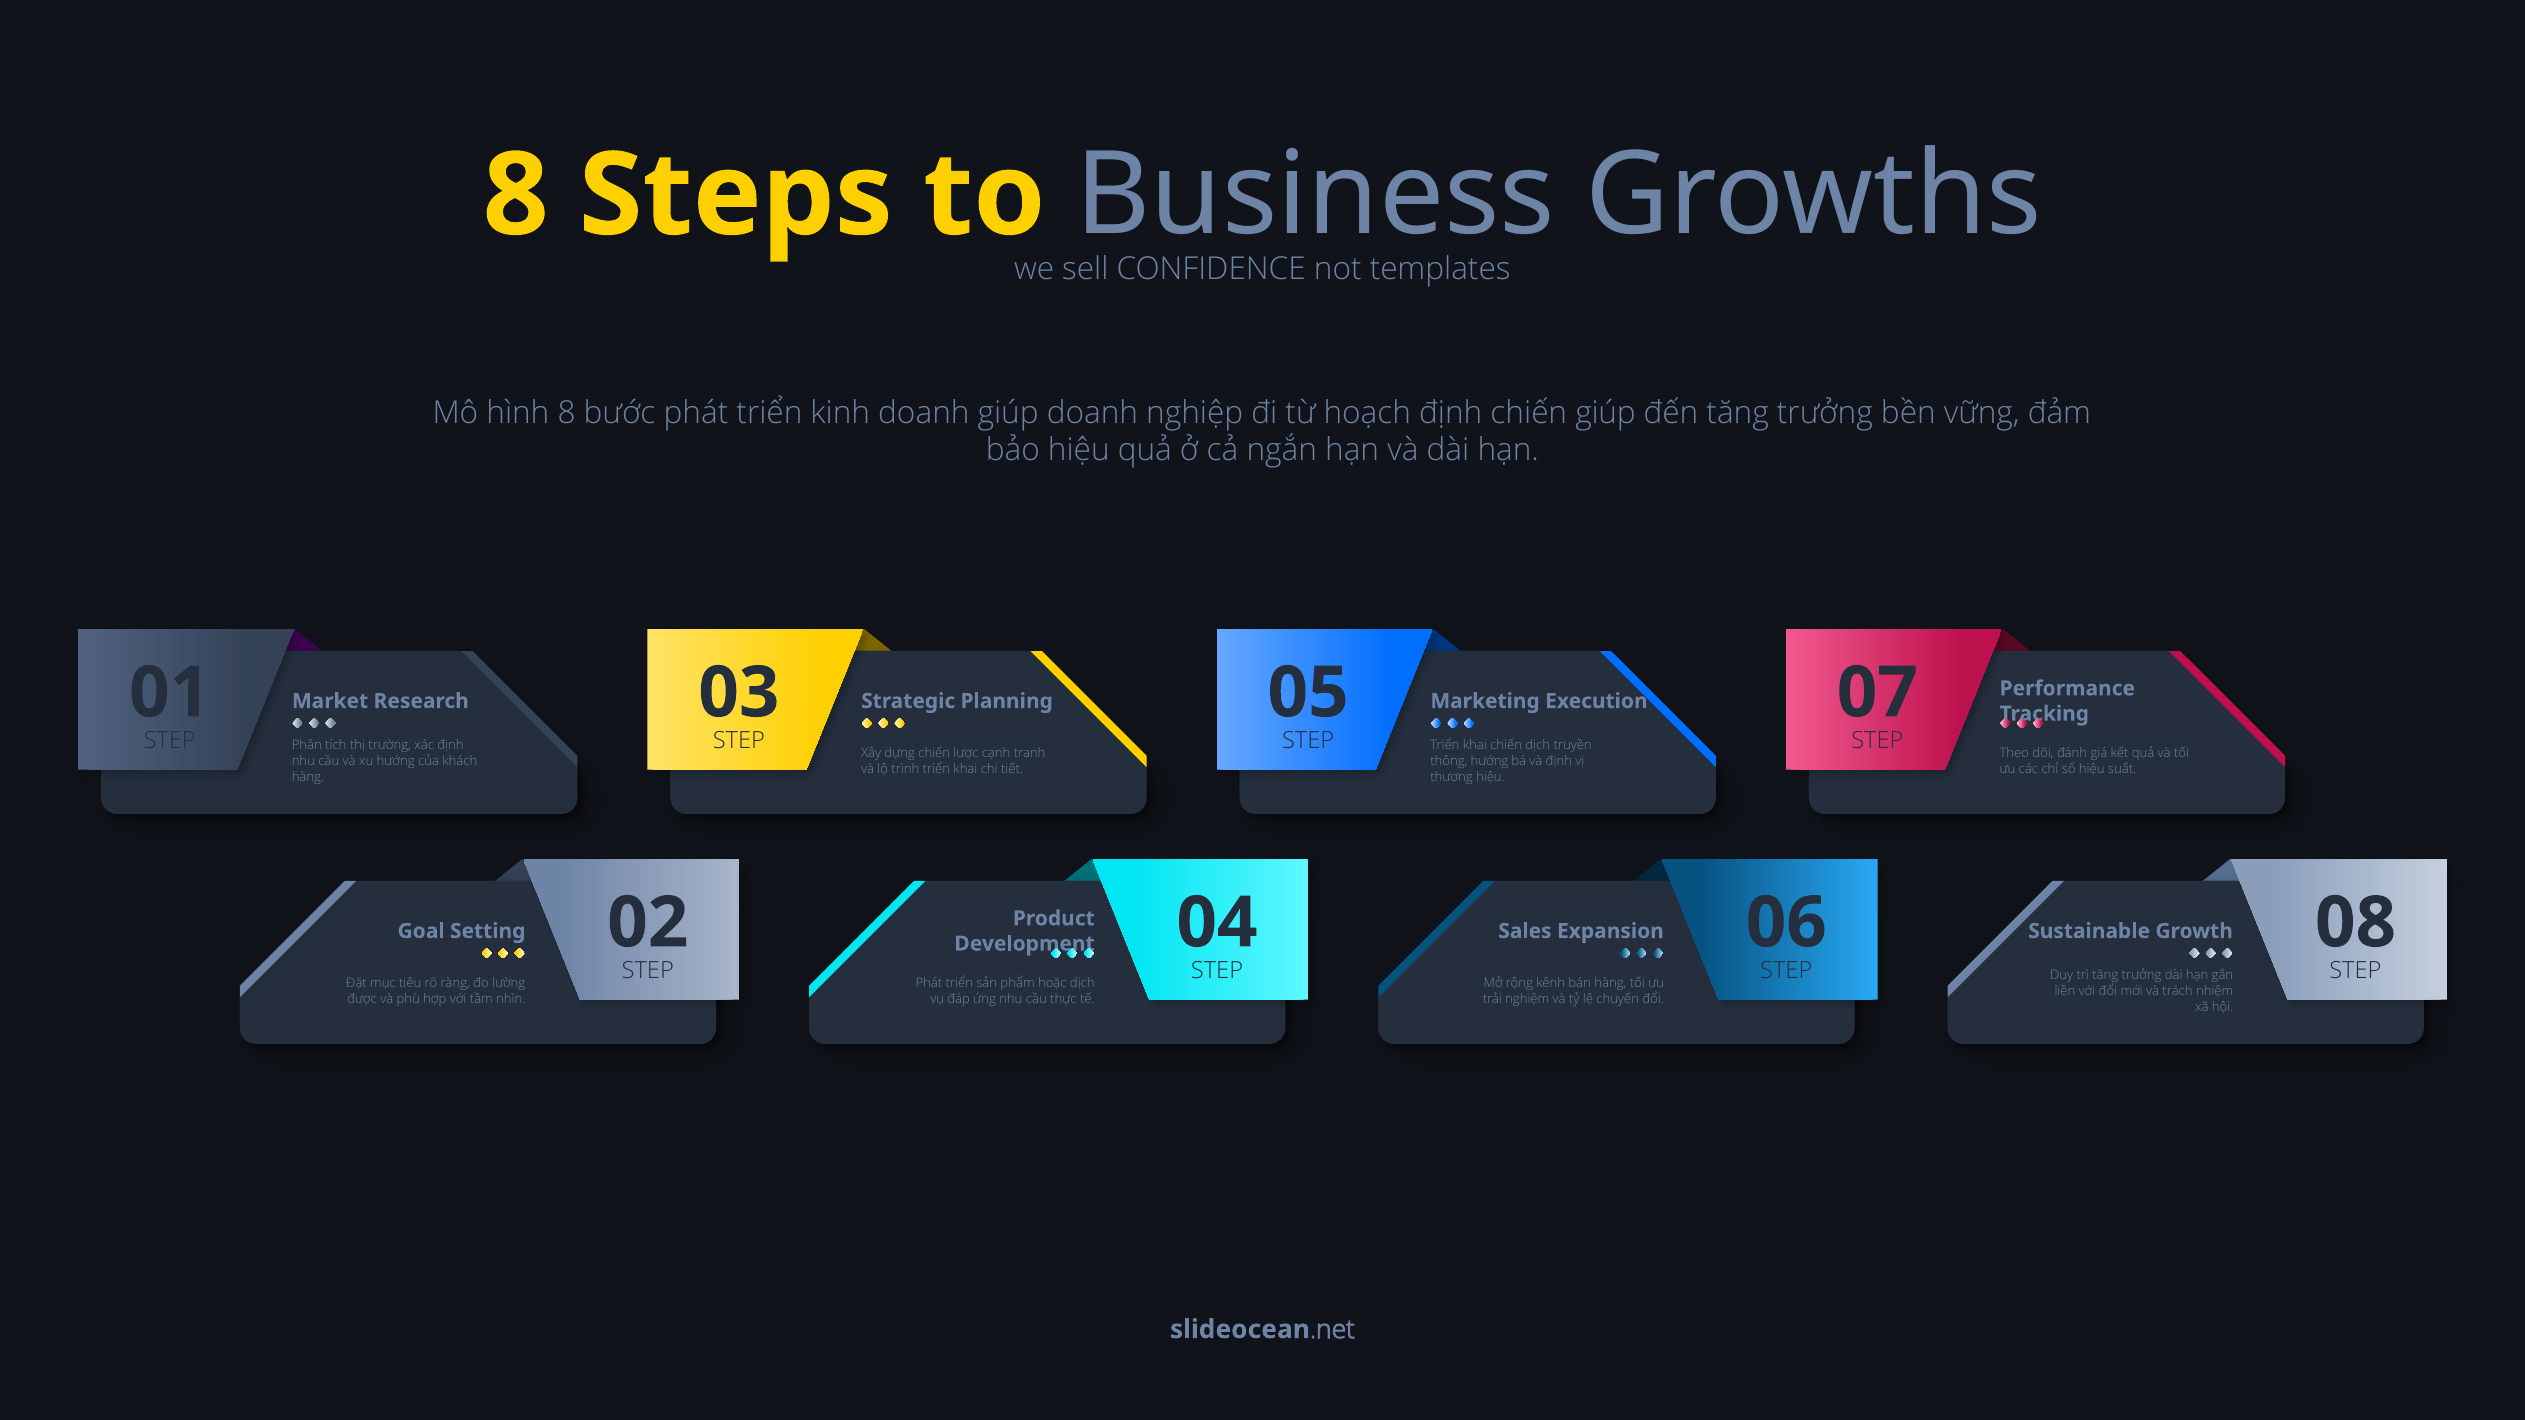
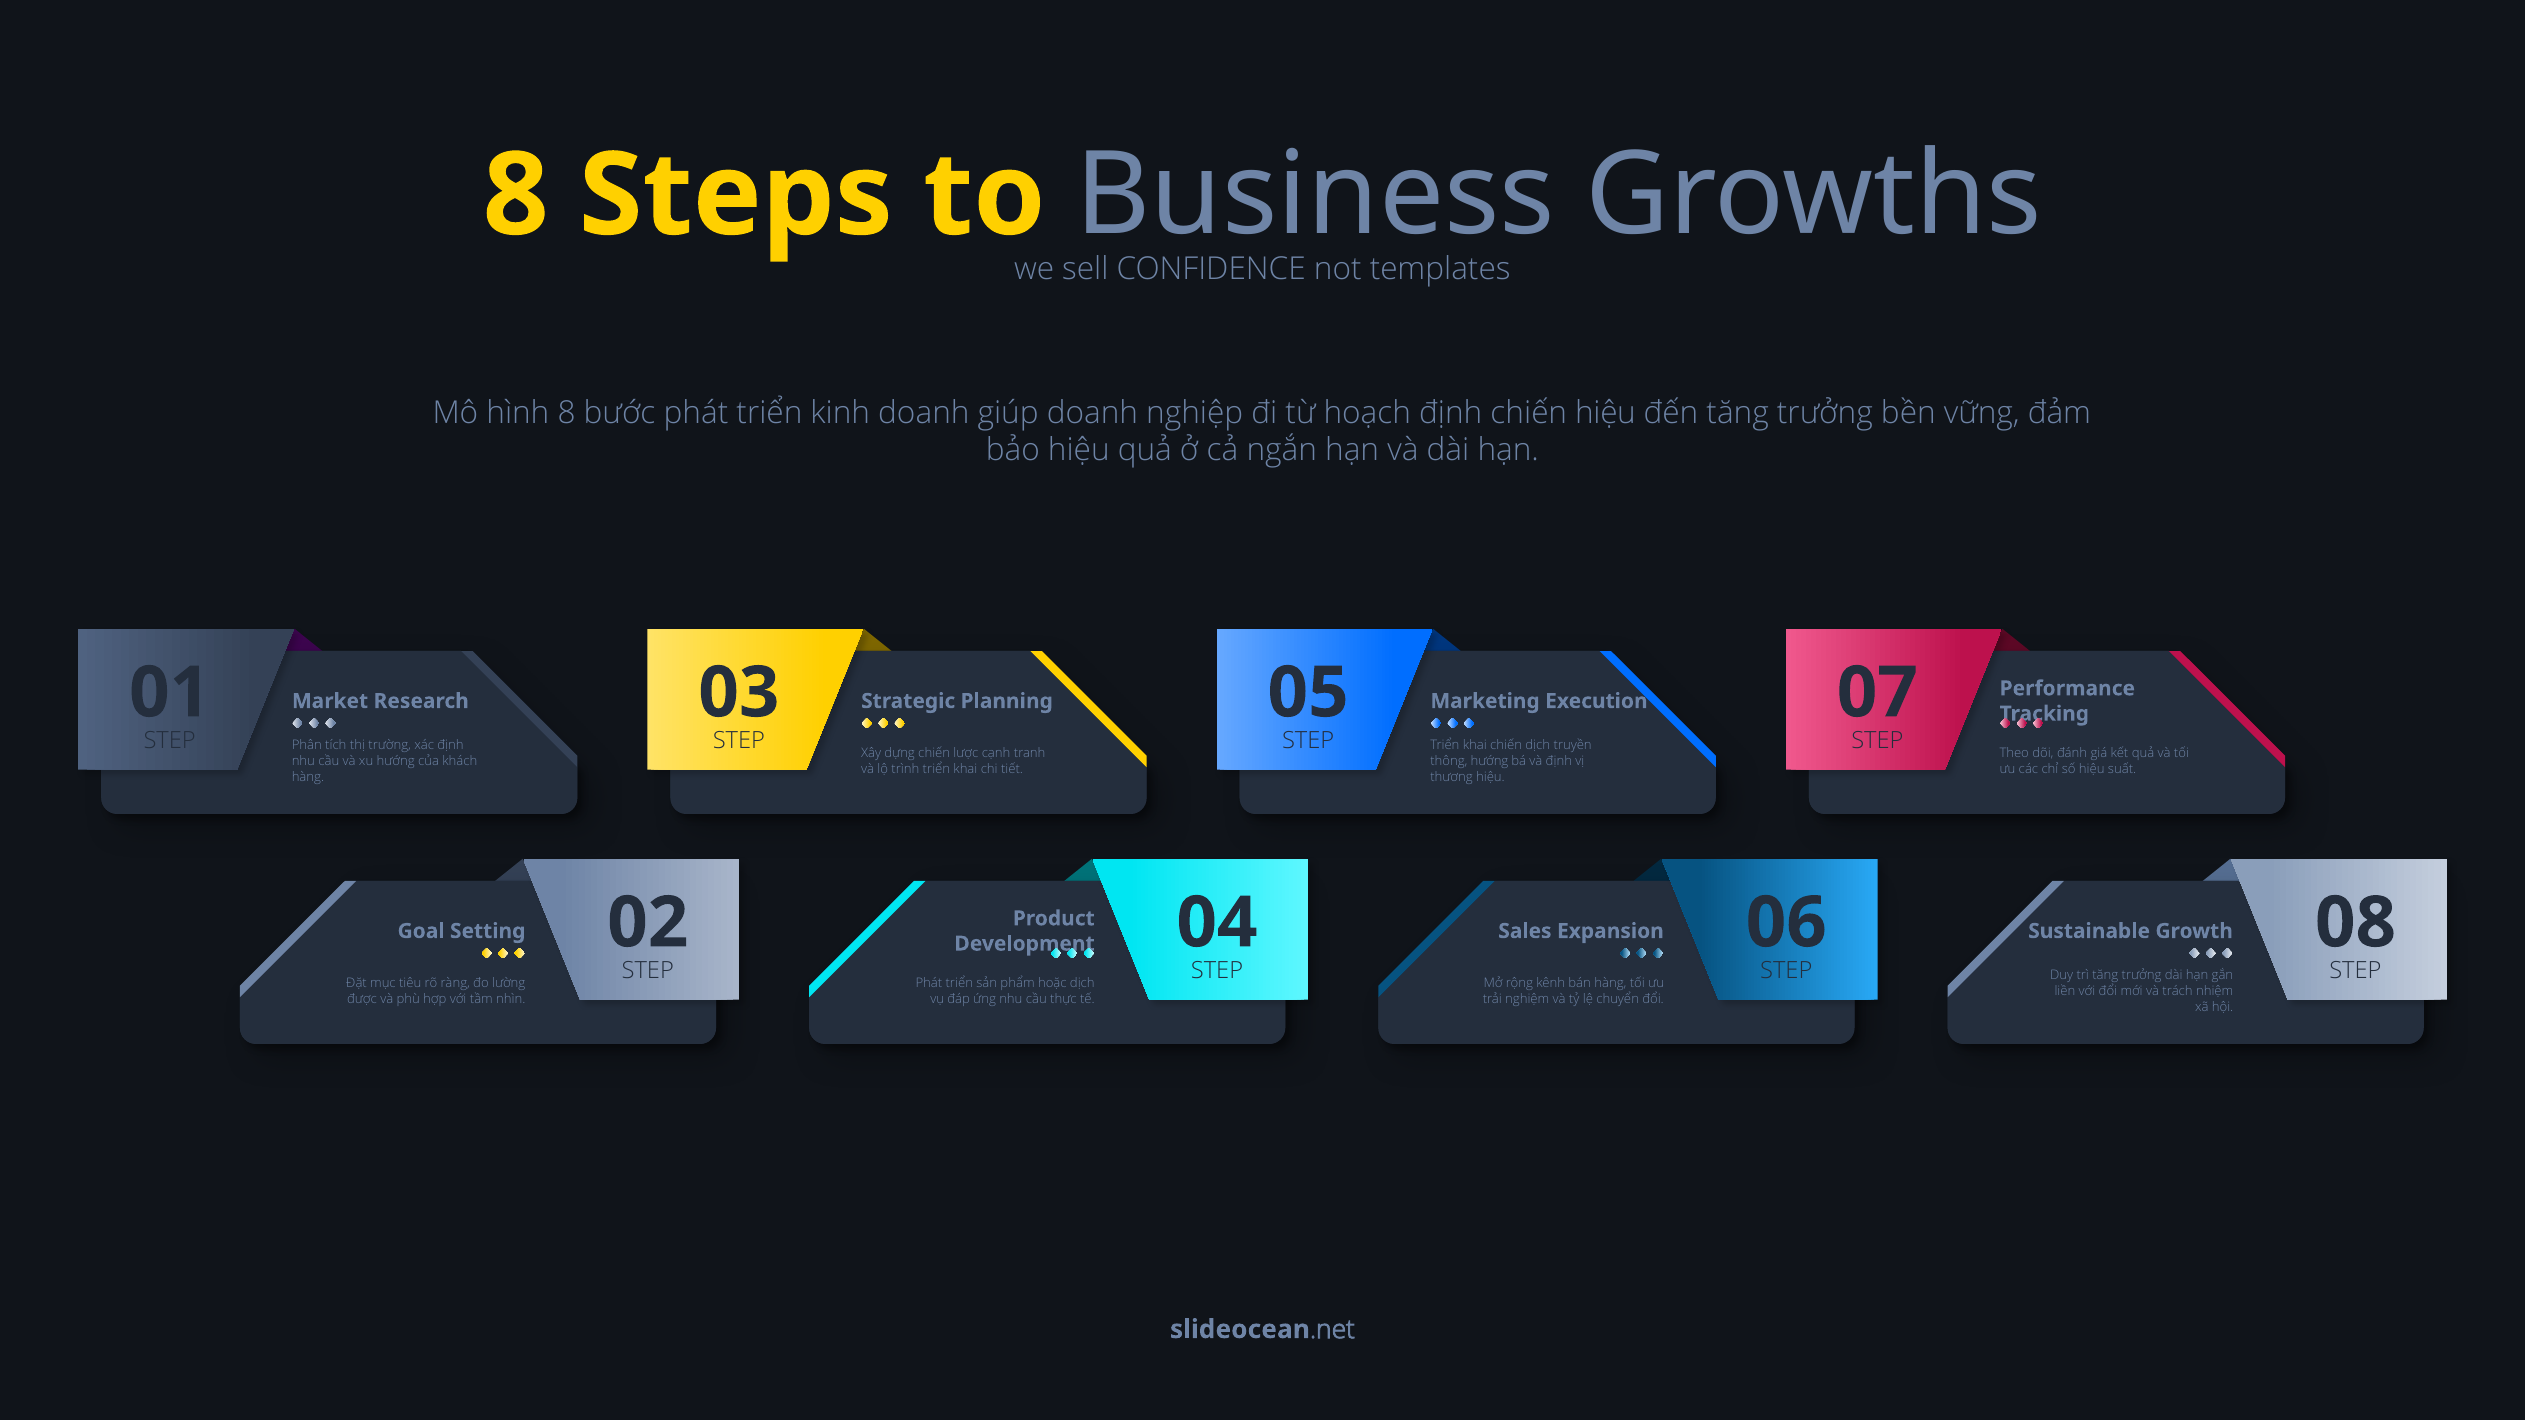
chiến giúp: giúp -> hiệu (1605, 413)
